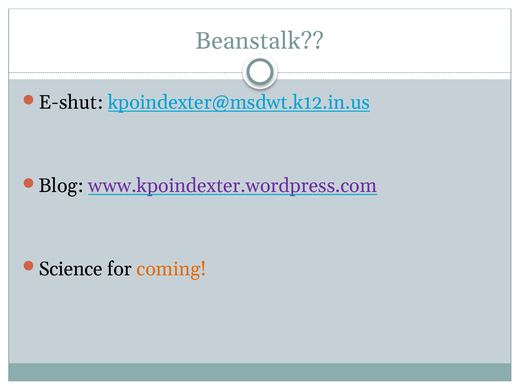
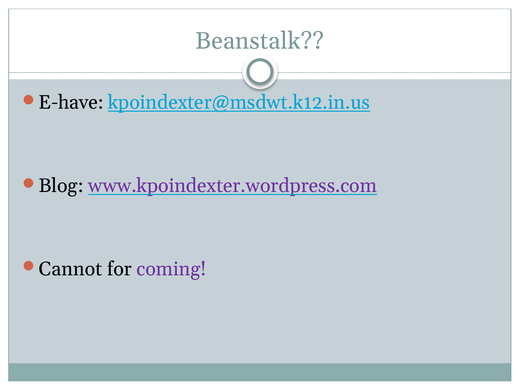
E-shut: E-shut -> E-have (71, 102)
Science: Science -> Cannot (71, 269)
coming colour: orange -> purple (172, 269)
